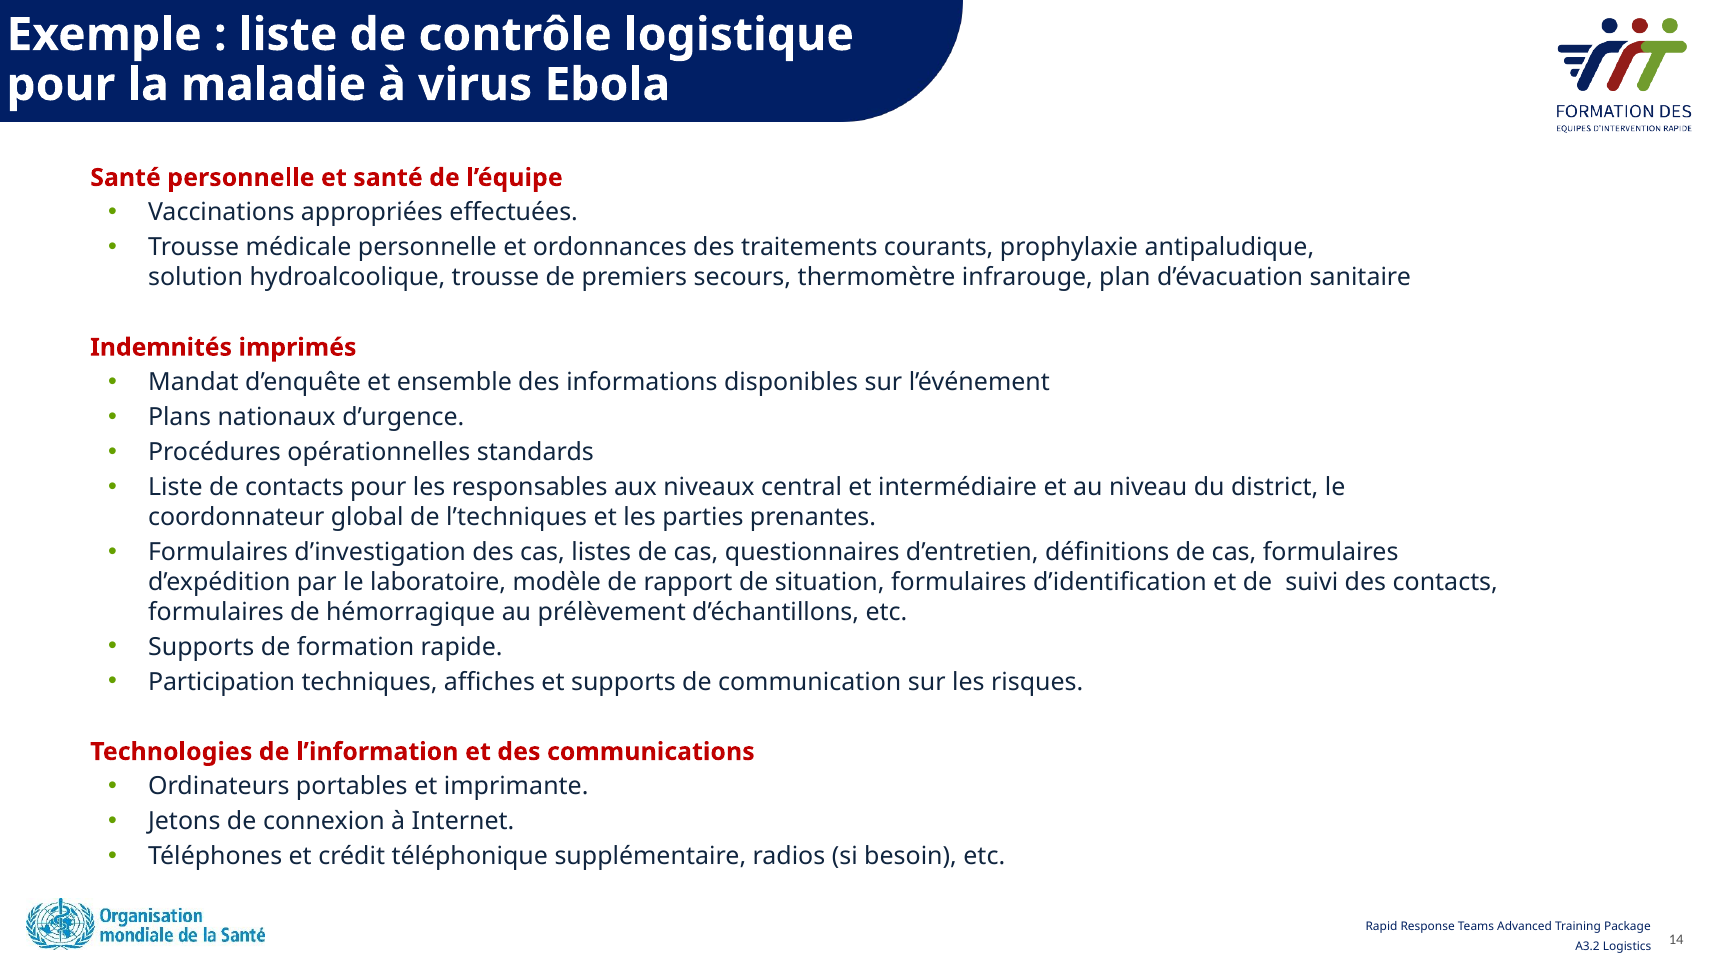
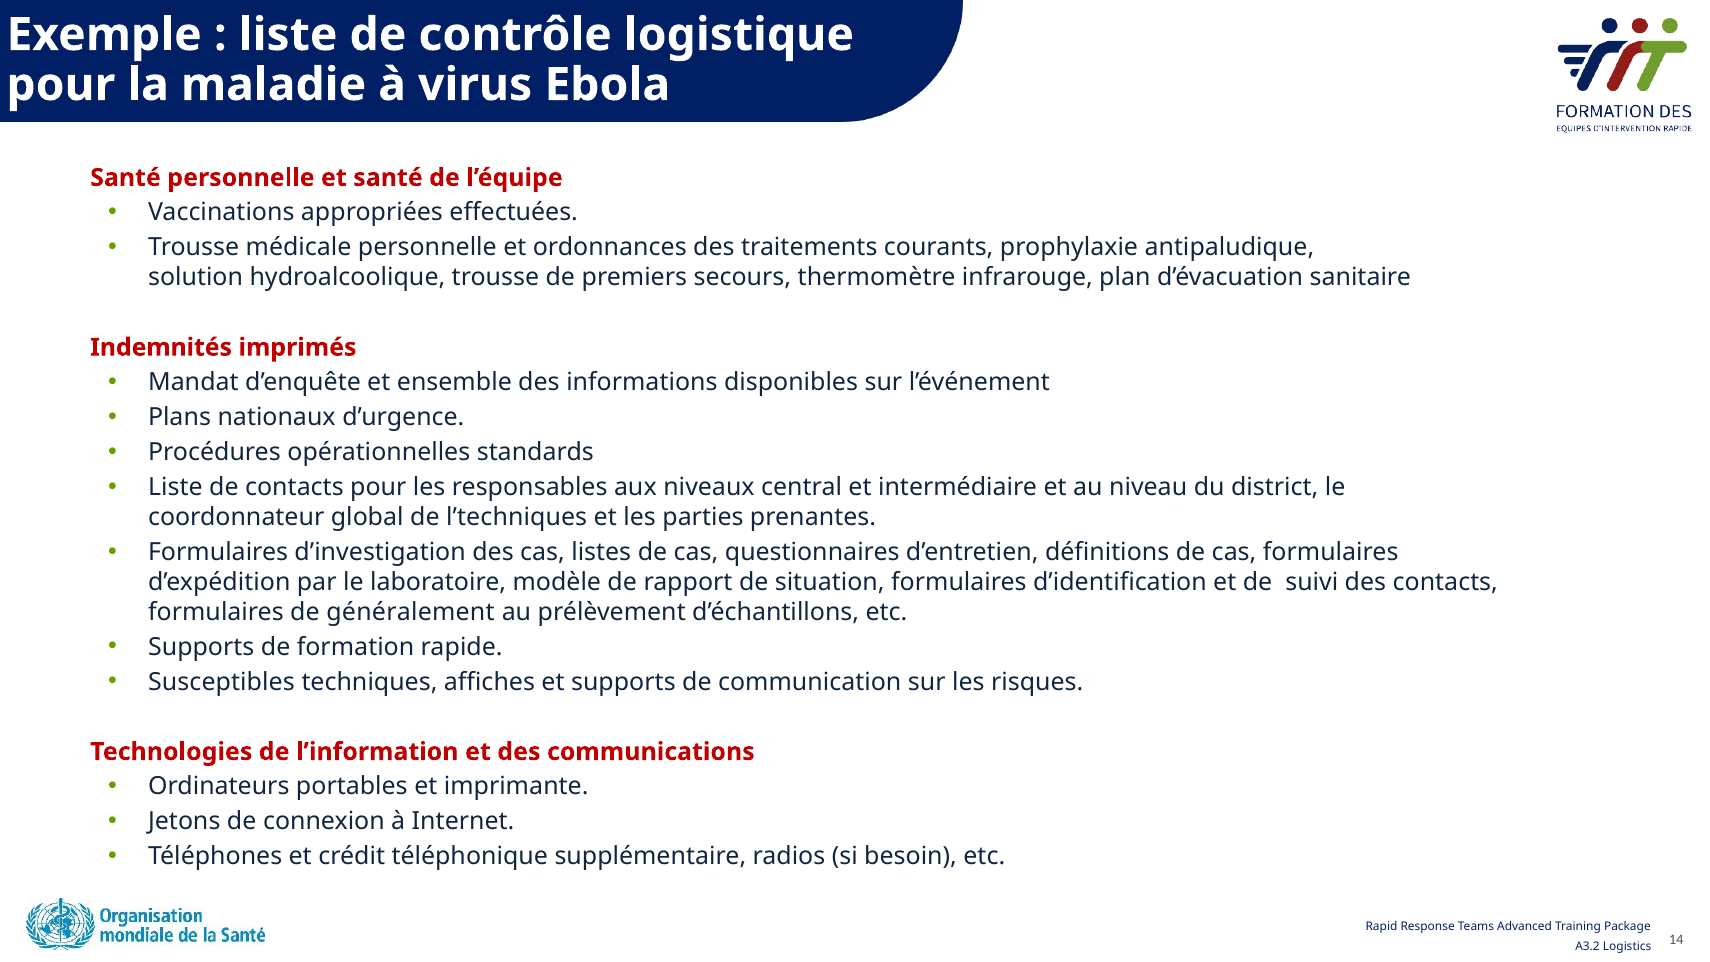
hémorragique: hémorragique -> généralement (411, 612)
Participation: Participation -> Susceptibles (221, 682)
